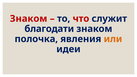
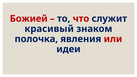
Знаком: Знаком -> Божией (29, 19)
благодати: благодати -> красивый (49, 29)
или colour: orange -> red (113, 39)
